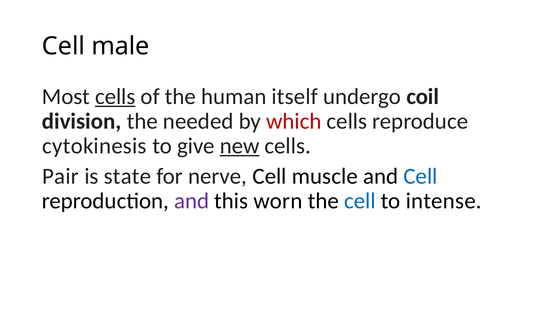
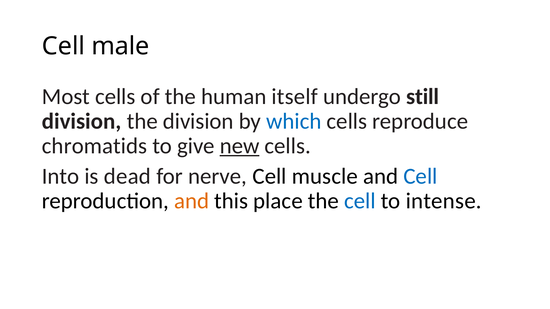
cells underline: present -> none (115, 97)
coil: coil -> still (423, 97)
the needed: needed -> division (198, 121)
which colour: red -> blue (294, 121)
cytokinesis: cytokinesis -> chromatids (95, 146)
Pair: Pair -> Into (61, 177)
state: state -> dead (127, 177)
and colour: purple -> orange (192, 201)
worn: worn -> place (278, 201)
